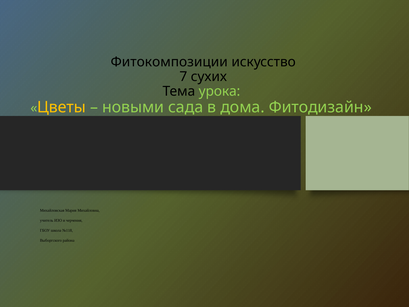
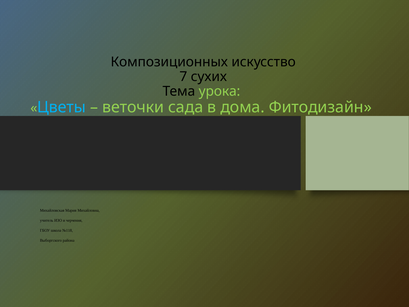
Фитокомпозиции: Фитокомпозиции -> Композиционных (169, 62)
Цветы colour: yellow -> light blue (62, 107)
новыми: новыми -> веточки (133, 107)
